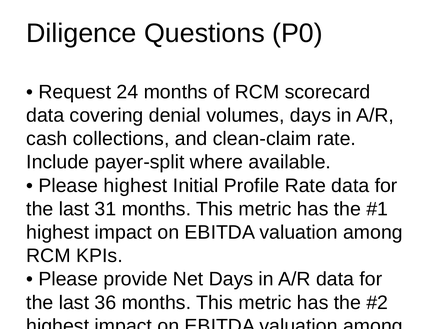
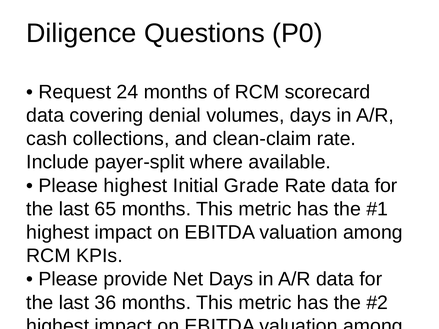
Profile: Profile -> Grade (251, 186)
31: 31 -> 65 (105, 209)
